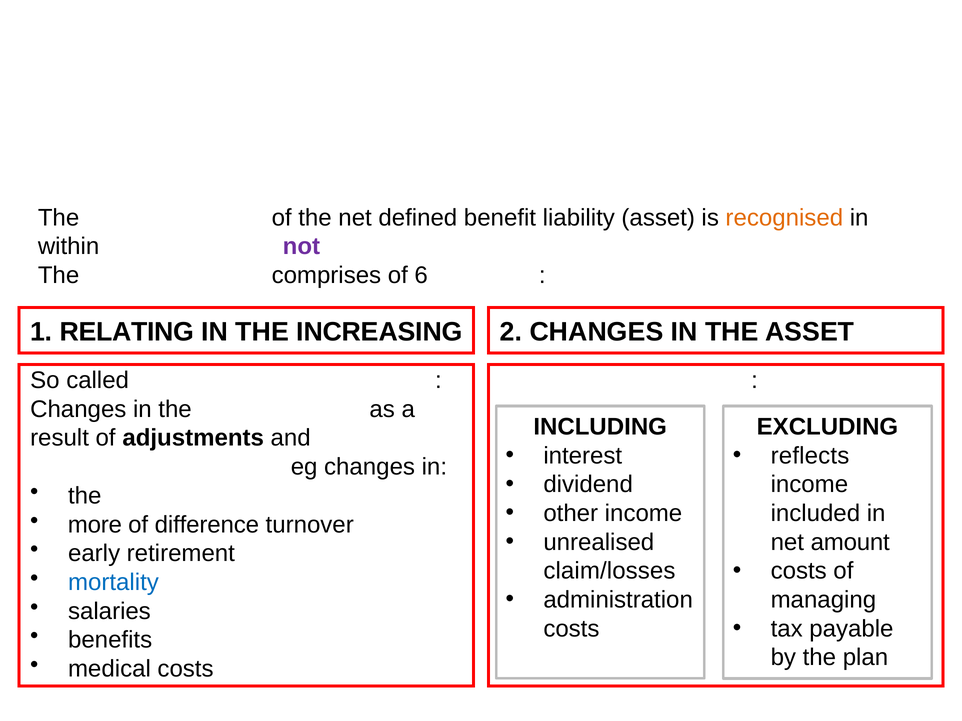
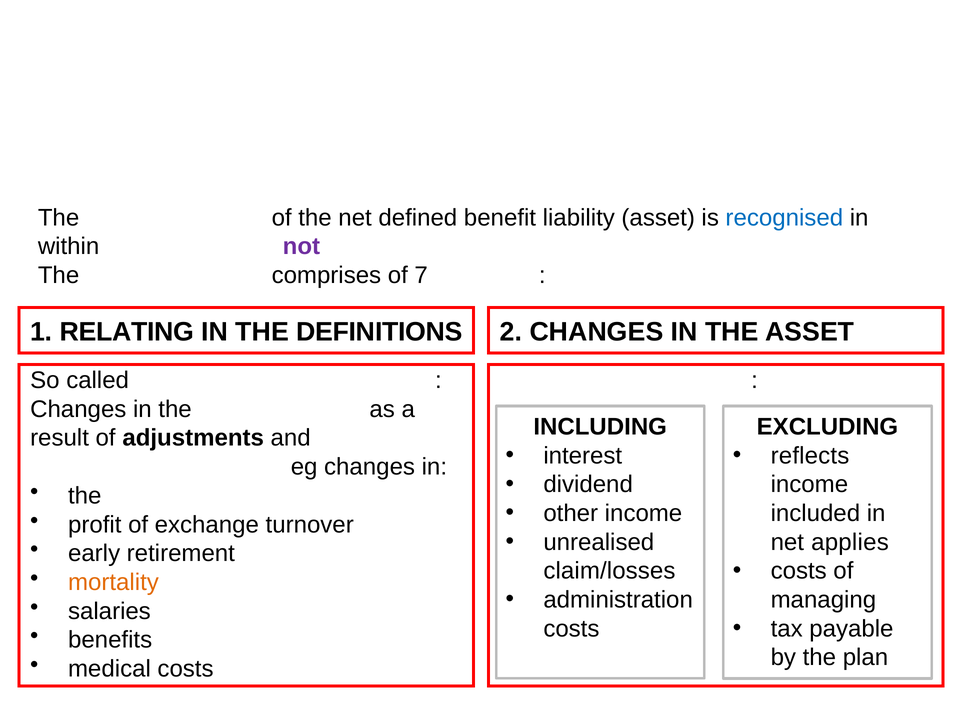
recognised colour: orange -> blue (784, 218)
of 6: 6 -> 7 (421, 276)
INCREASING: INCREASING -> DEFINITIONS (379, 332)
more: more -> profit (95, 525)
difference: difference -> exchange (207, 525)
amount: amount -> applies (850, 543)
mortality colour: blue -> orange (113, 583)
